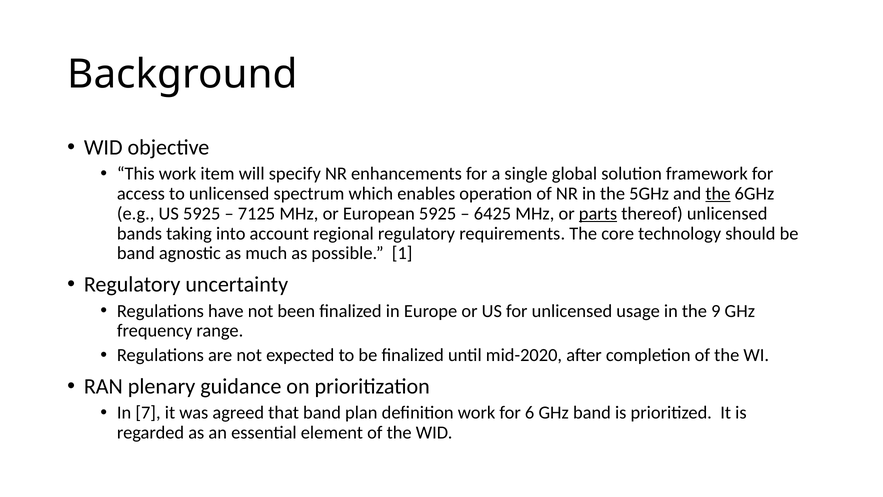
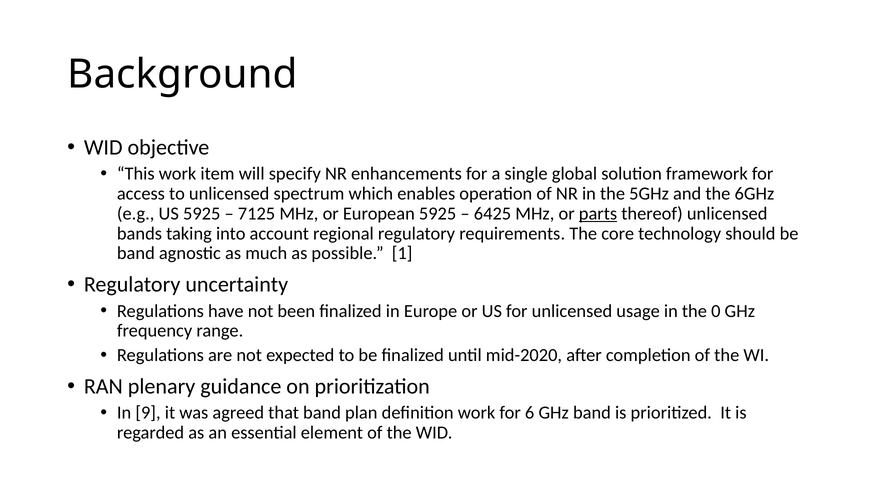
the underline: present -> none (718, 194)
9: 9 -> 0 (716, 311)
7: 7 -> 9 (148, 413)
